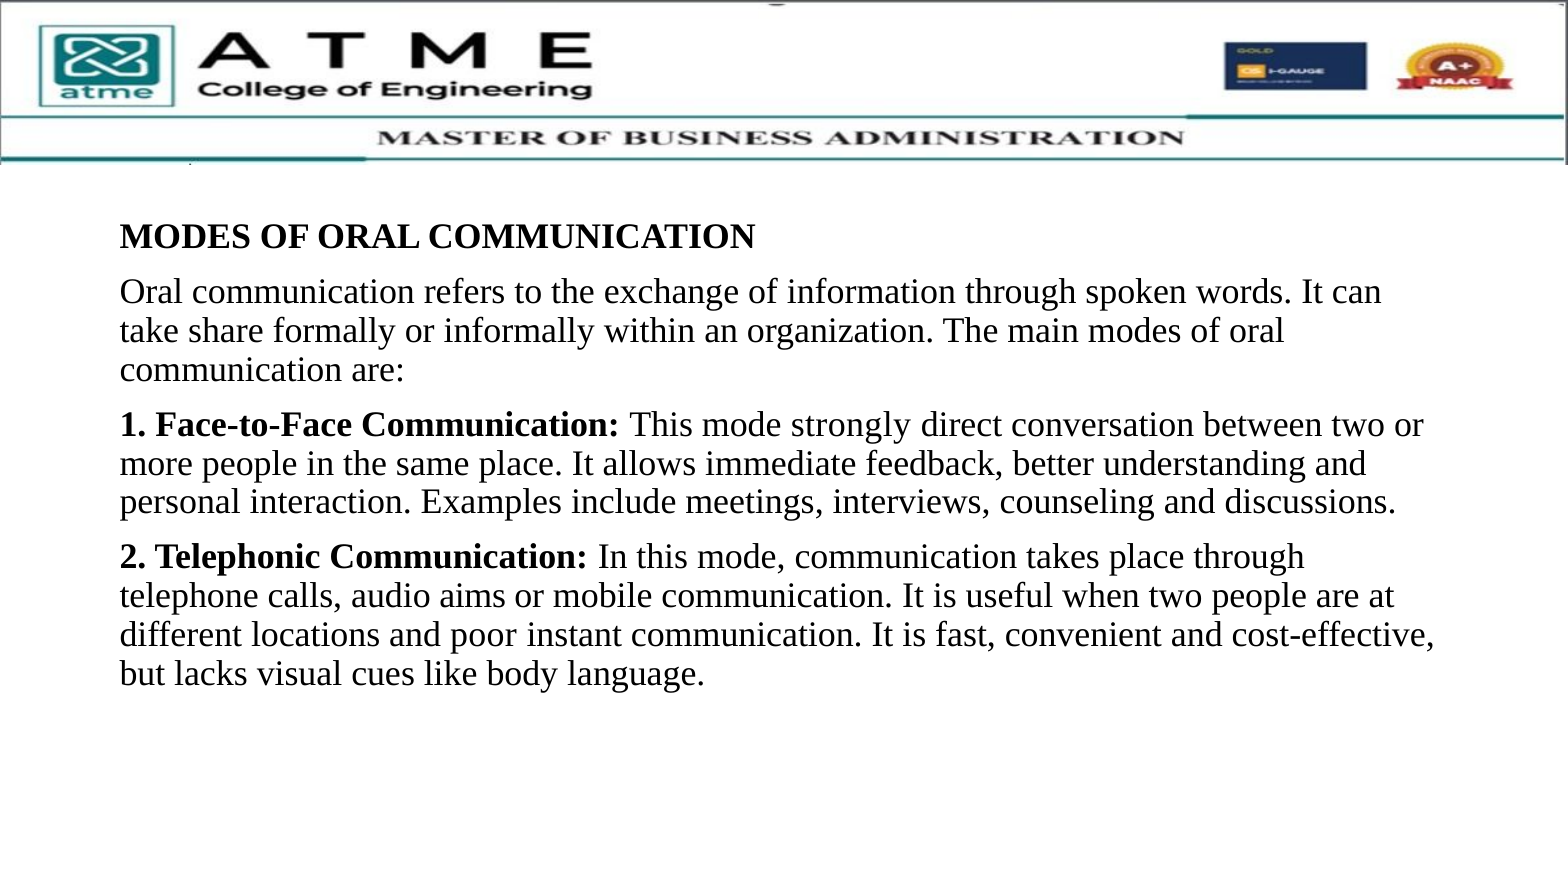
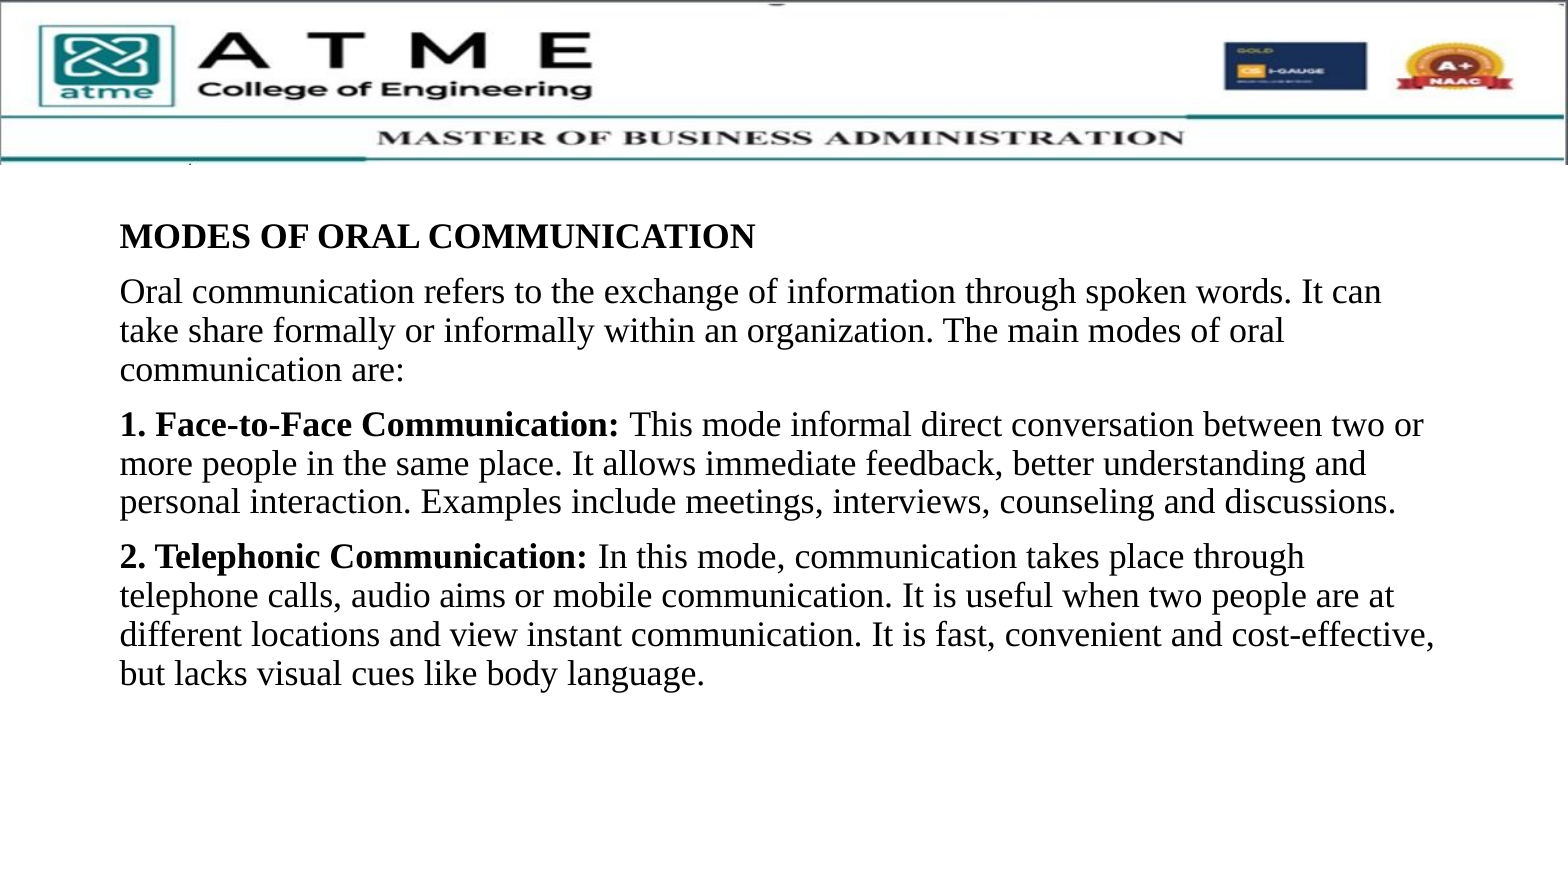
strongly: strongly -> informal (851, 424)
poor: poor -> view (484, 635)
